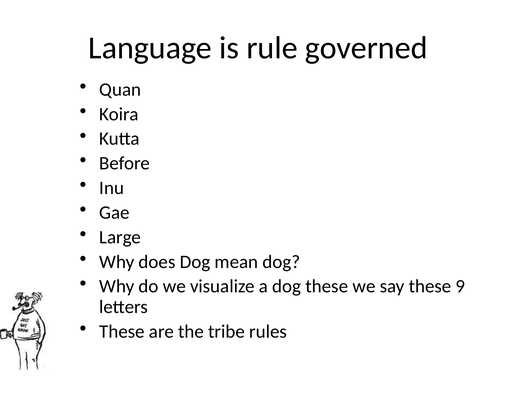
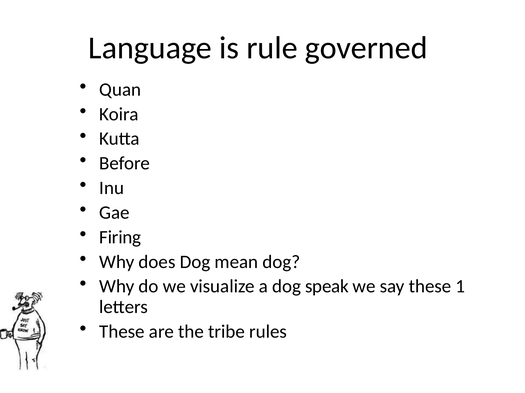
Large: Large -> Firing (120, 238)
dog these: these -> speak (327, 287)
9: 9 -> 1 (460, 287)
